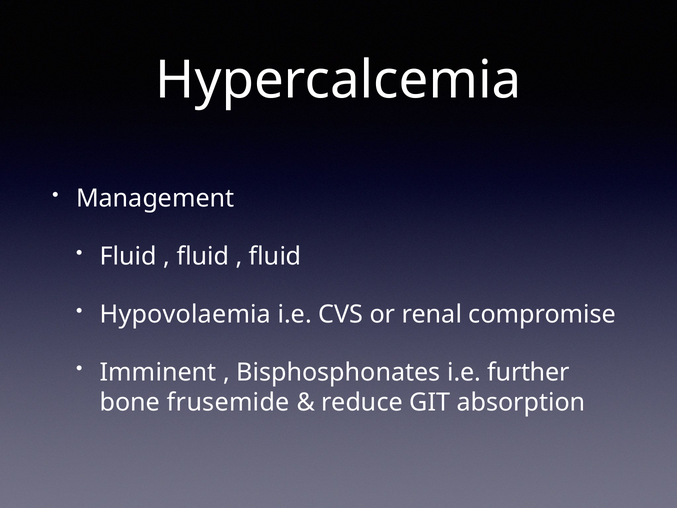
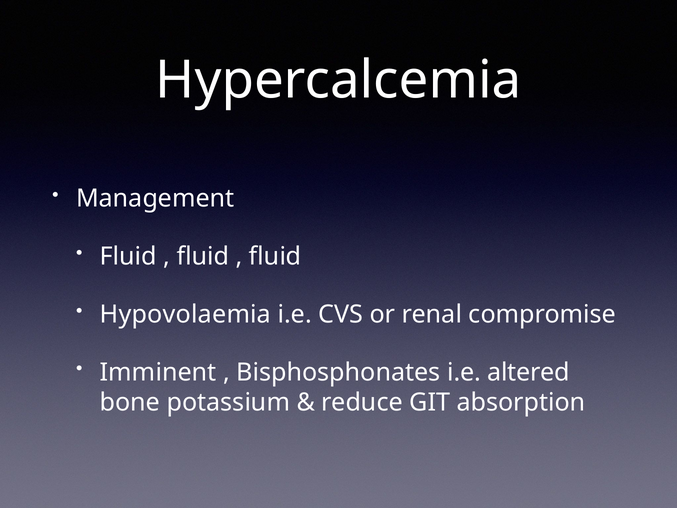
further: further -> altered (528, 372)
frusemide: frusemide -> potassium (228, 402)
